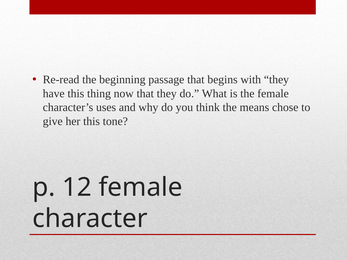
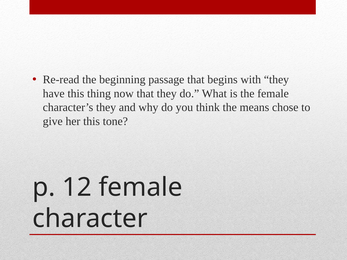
character’s uses: uses -> they (106, 108)
